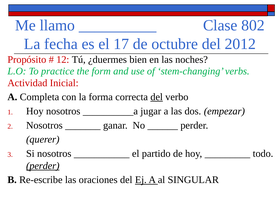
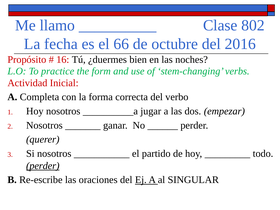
17: 17 -> 66 (121, 44)
2012: 2012 -> 2016 (240, 44)
12: 12 -> 16 (63, 59)
del underline: present -> none (157, 97)
